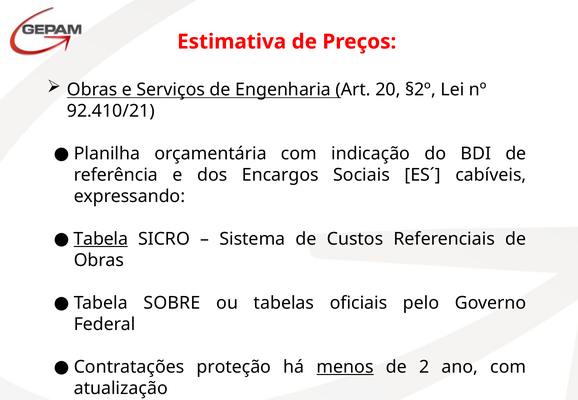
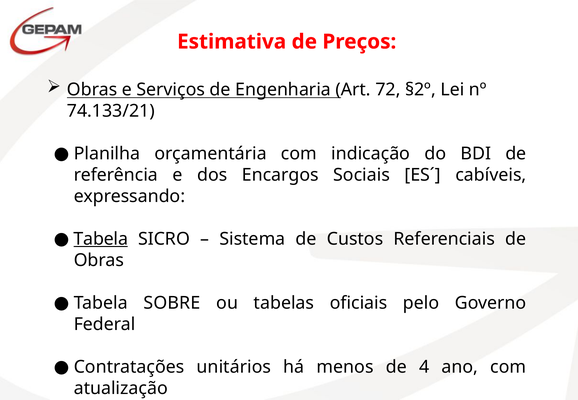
20: 20 -> 72 (388, 90)
92.410/21: 92.410/21 -> 74.133/21 (111, 111)
proteção: proteção -> unitários (234, 367)
menos underline: present -> none (345, 367)
2: 2 -> 4 (424, 367)
